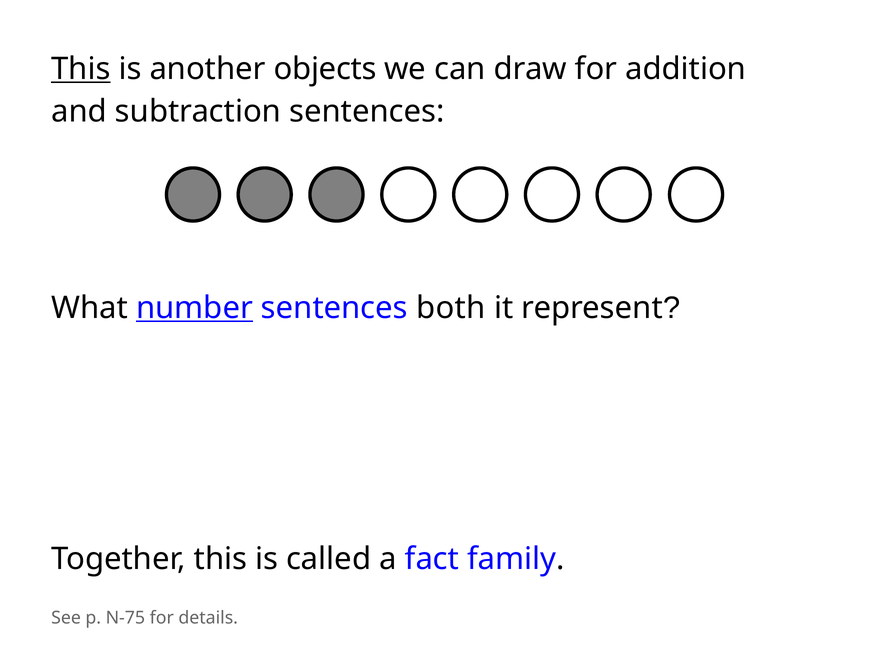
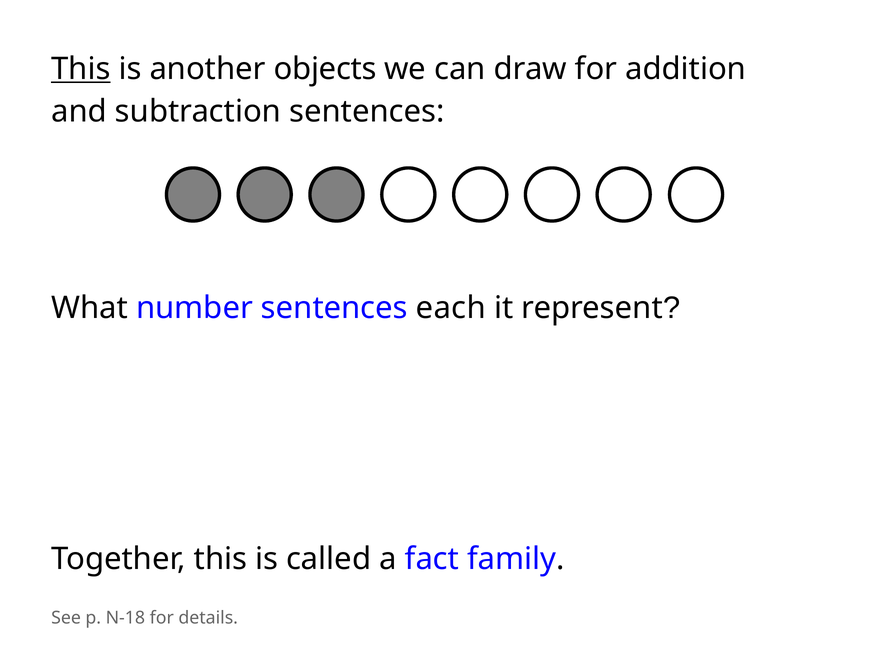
number underline: present -> none (194, 308)
both: both -> each (451, 308)
N-75: N-75 -> N-18 (125, 618)
